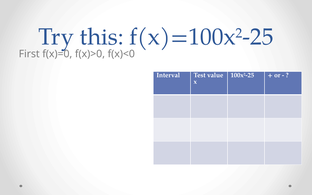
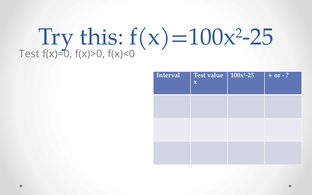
First: First -> Test (29, 54)
